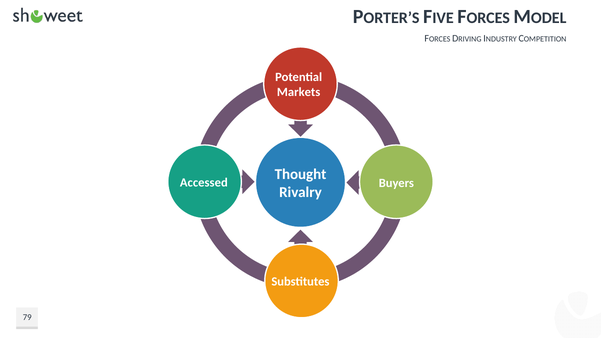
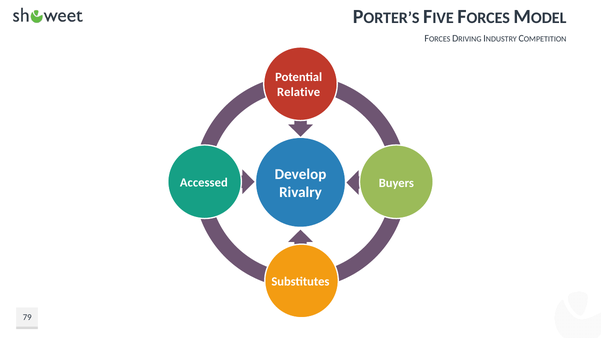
Markets: Markets -> Relative (299, 92)
Thought: Thought -> Develop (300, 174)
